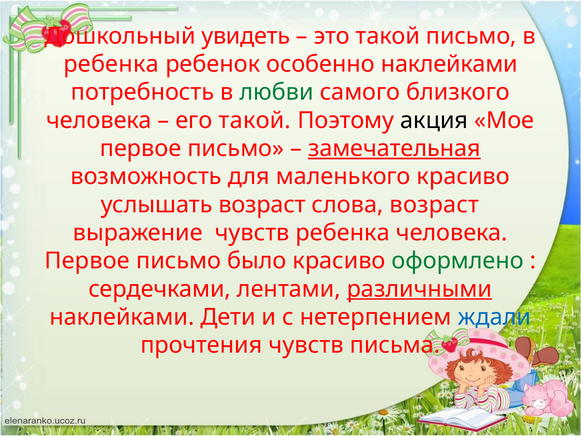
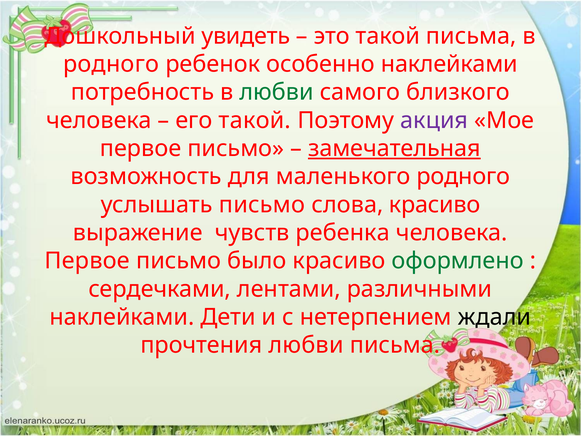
такой письмо: письмо -> письма (471, 36)
ребенка: ребенка -> родного (111, 64)
акция colour: black -> purple (434, 120)
маленького красиво: красиво -> родного (463, 176)
услышать возраст: возраст -> письмо (262, 205)
слова возраст: возраст -> красиво (435, 205)
различными underline: present -> none (419, 289)
ждали colour: blue -> black (494, 317)
прочтения чувств: чувств -> любви (306, 345)
